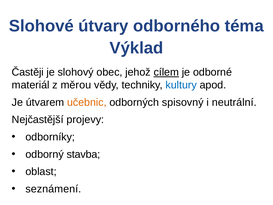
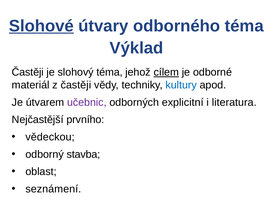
Slohové underline: none -> present (41, 26)
slohový obec: obec -> téma (110, 72)
z měrou: měrou -> častěji (76, 85)
učebnic colour: orange -> purple (87, 102)
spisovný: spisovný -> explicitní (183, 102)
neutrální: neutrální -> literatura (234, 102)
projevy: projevy -> prvního (85, 120)
odborníky: odborníky -> vědeckou (50, 137)
